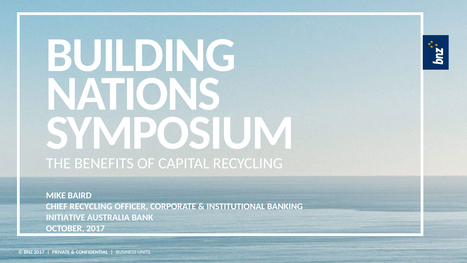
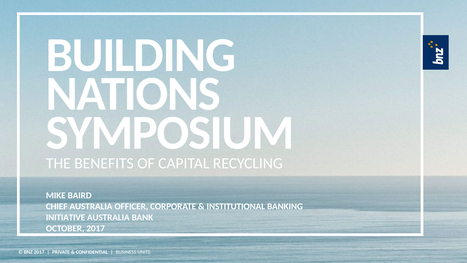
CHIEF RECYCLING: RECYCLING -> AUSTRALIA (91, 206)
